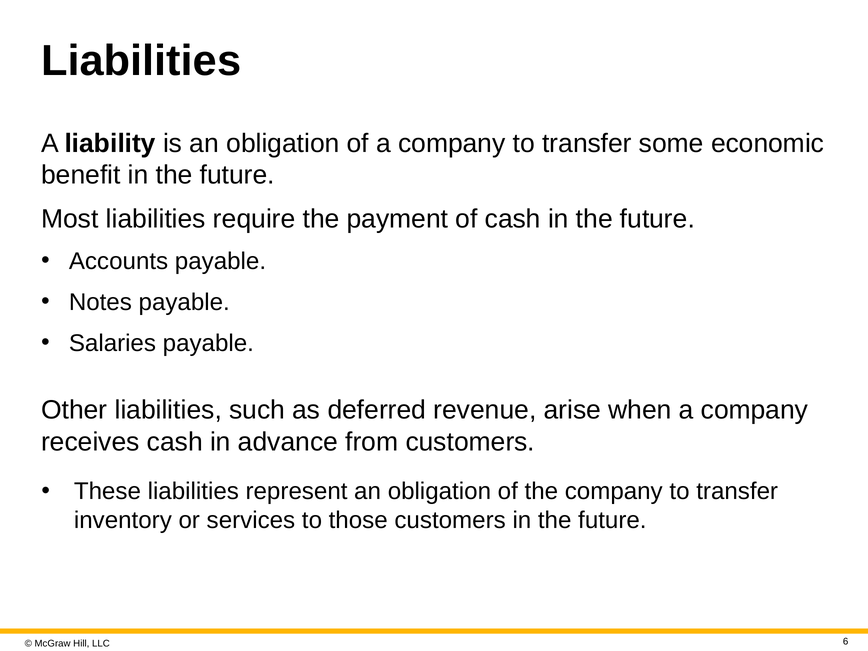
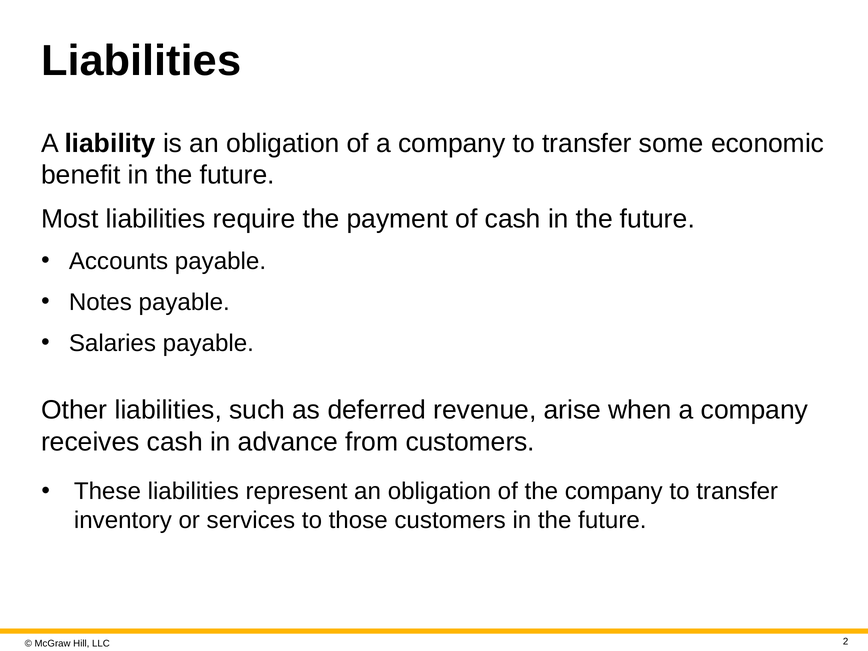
6: 6 -> 2 (846, 642)
